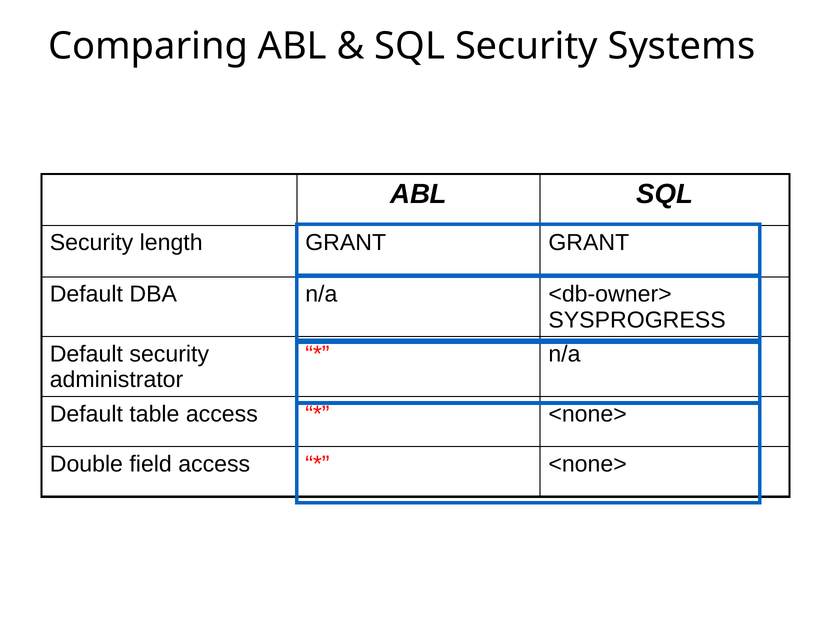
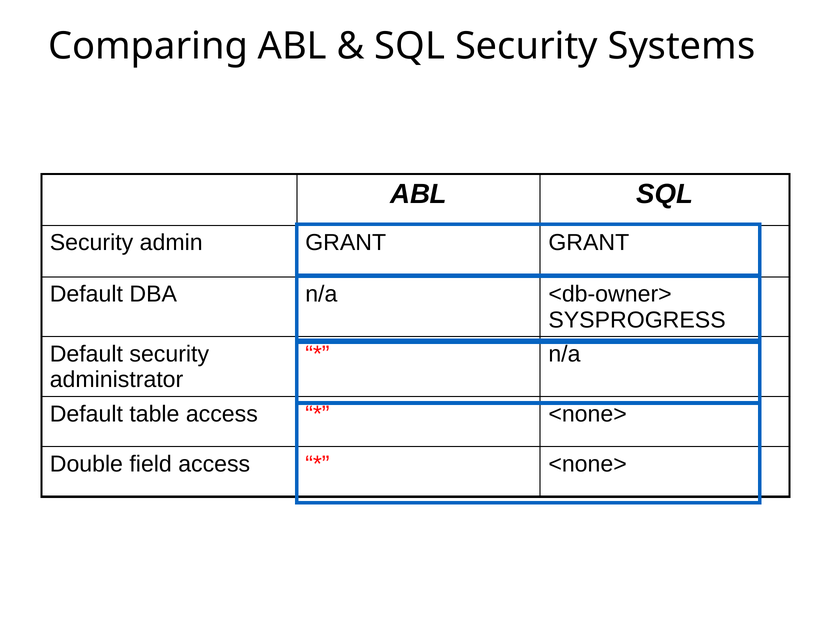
length: length -> admin (171, 243)
